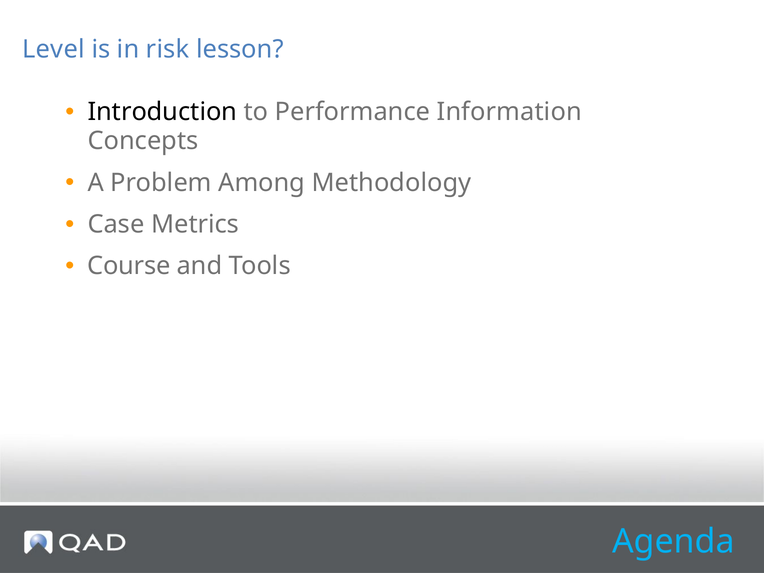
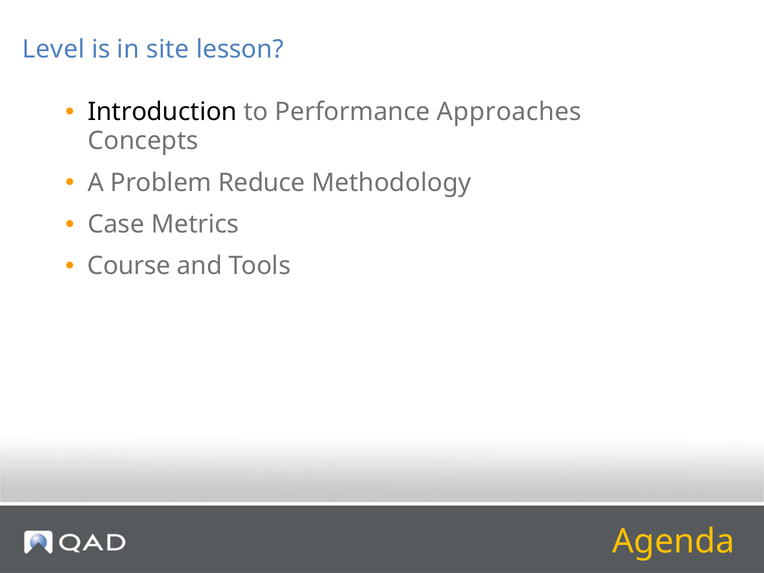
risk: risk -> site (168, 49)
Information: Information -> Approaches (509, 112)
Among: Among -> Reduce (262, 183)
Agenda colour: light blue -> yellow (673, 542)
